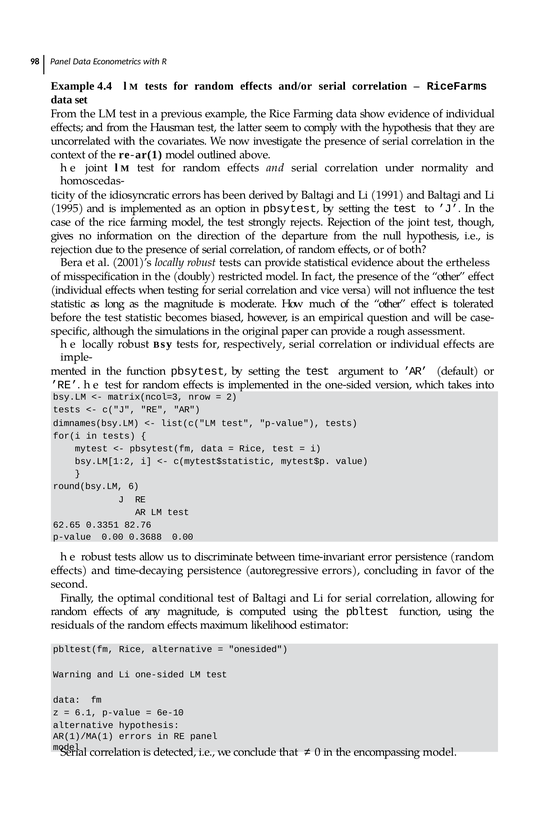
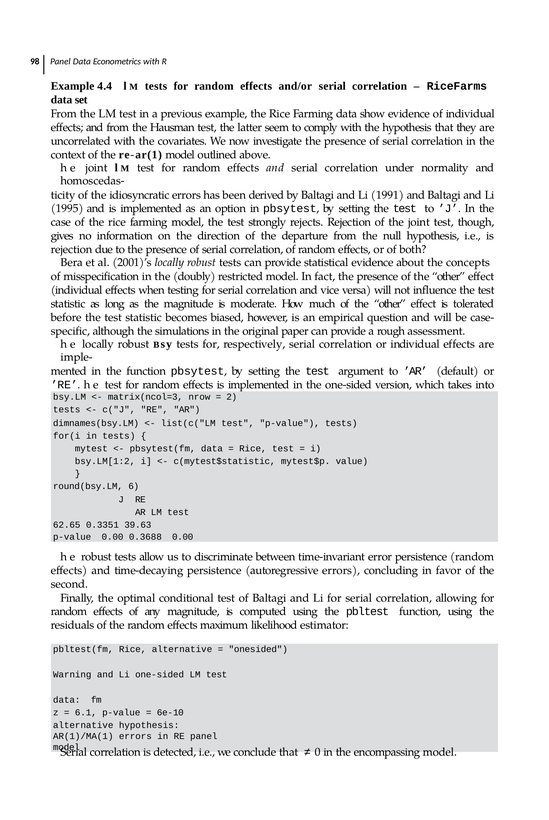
ertheless: ertheless -> concepts (468, 262)
82.76: 82.76 -> 39.63 (138, 525)
